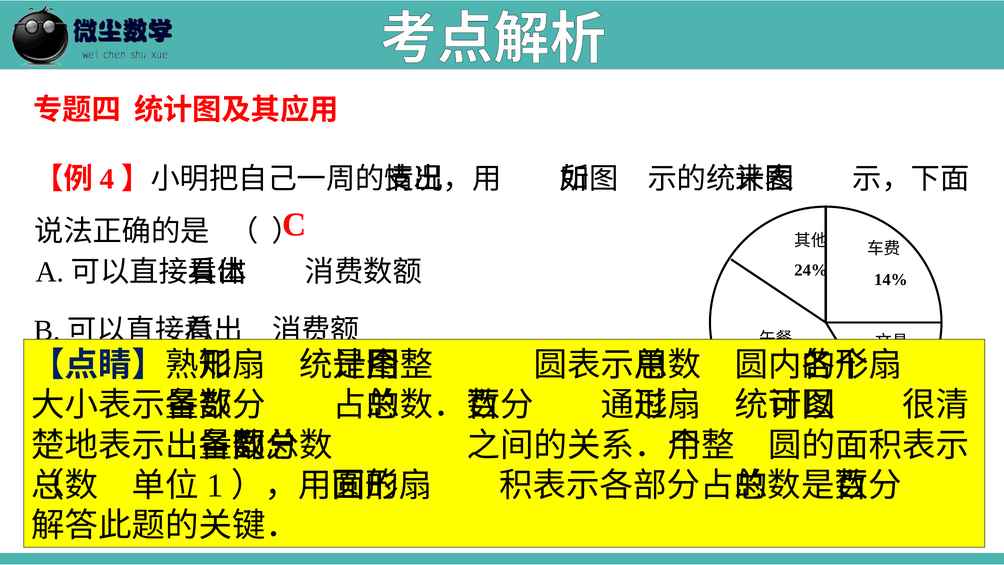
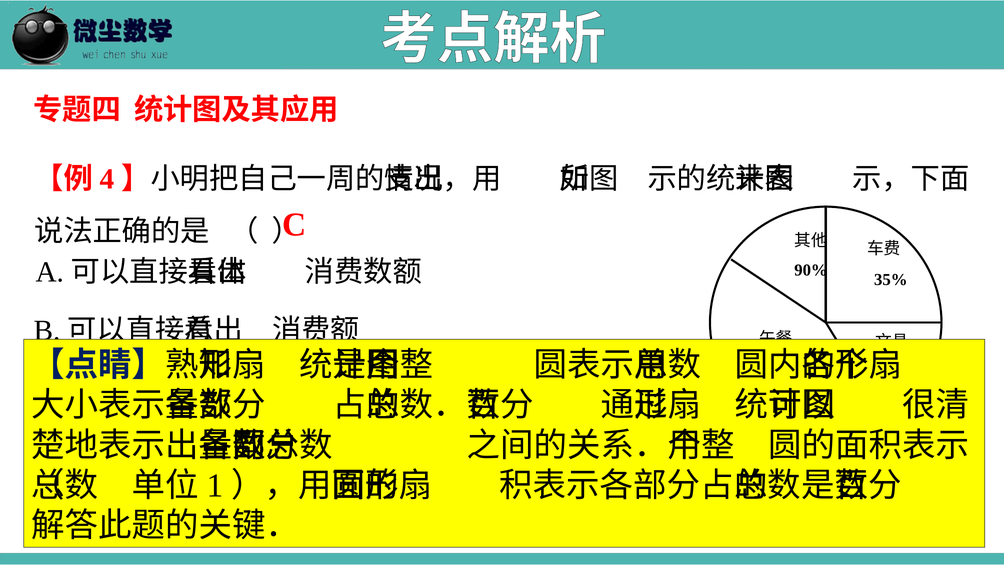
24%: 24% -> 90% (811, 270)
14%: 14% -> 35% (891, 280)
